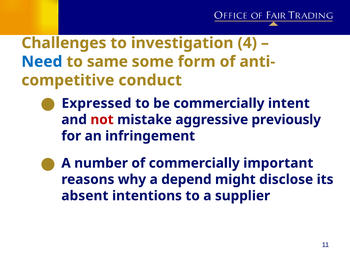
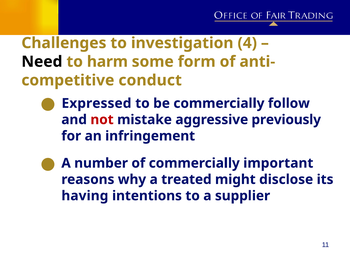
Need colour: blue -> black (42, 62)
same: same -> harm (107, 62)
intent: intent -> follow (289, 104)
depend: depend -> treated (186, 180)
absent: absent -> having (85, 196)
